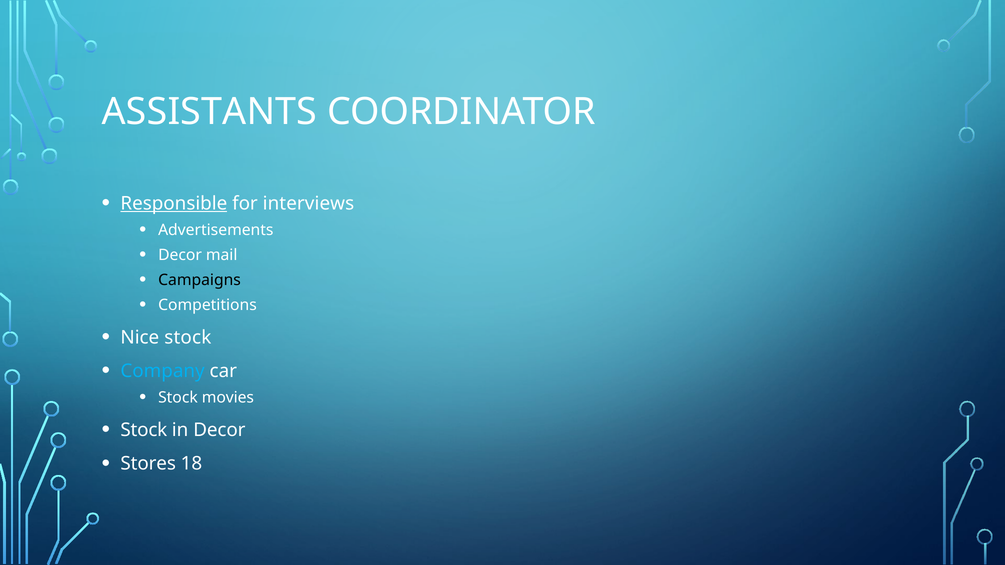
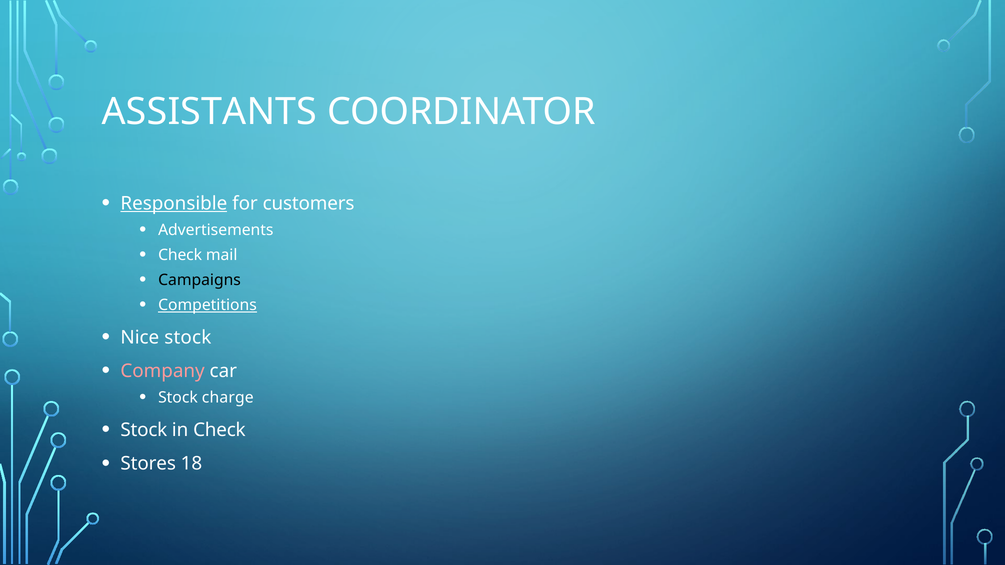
interviews: interviews -> customers (309, 204)
Decor: Decor -> Check (180, 255)
Competitions underline: none -> present (207, 305)
Company colour: light blue -> pink (163, 371)
movies: movies -> charge (228, 398)
in Decor: Decor -> Check (219, 430)
